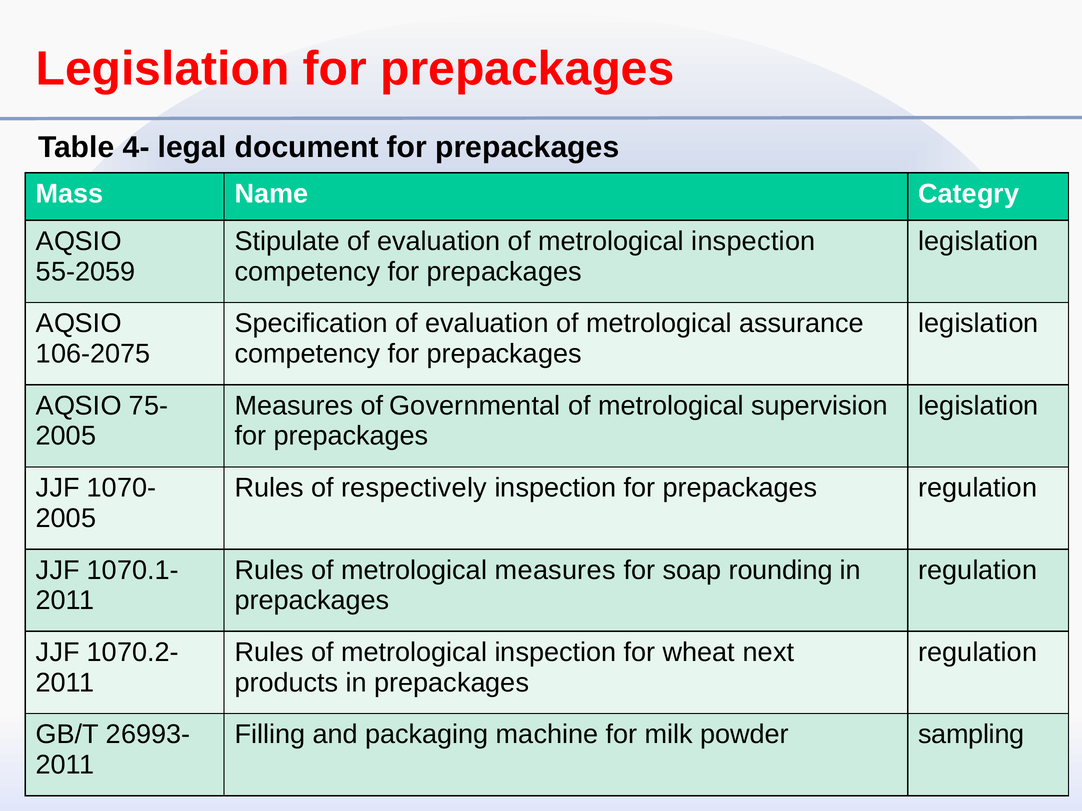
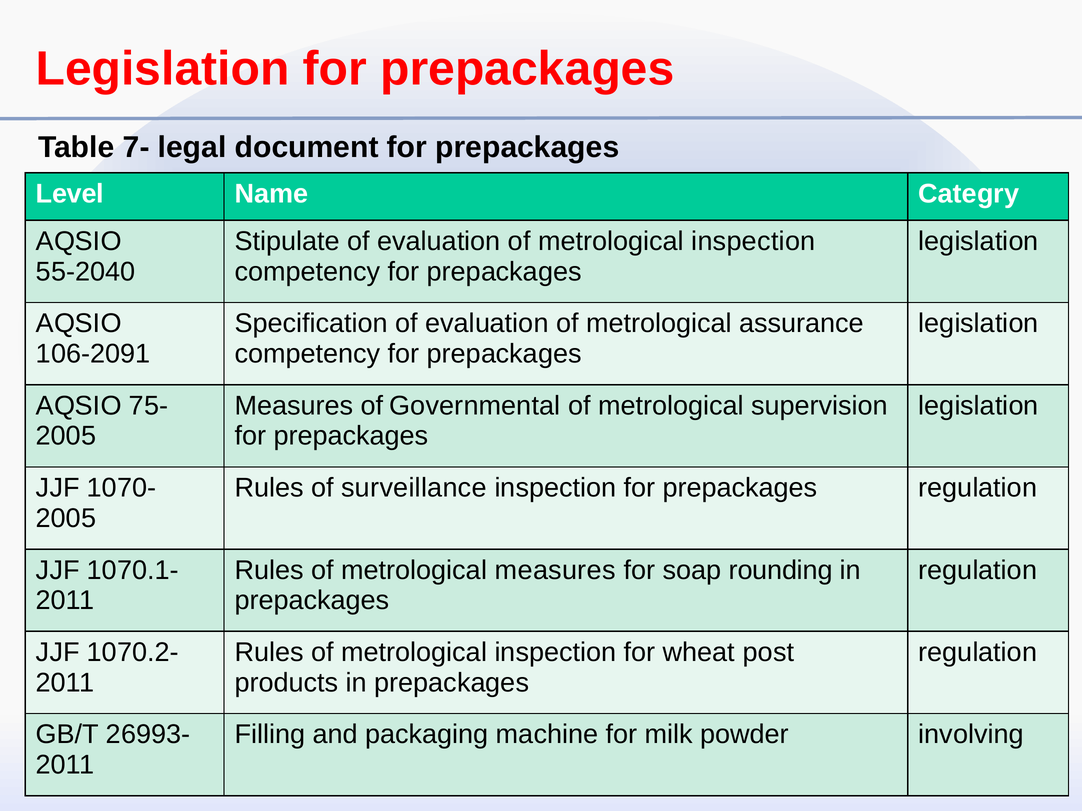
4-: 4- -> 7- (136, 147)
Mass: Mass -> Level (70, 194)
55-2059: 55-2059 -> 55-2040 (86, 272)
106-2075: 106-2075 -> 106-2091 (93, 354)
respectively: respectively -> surveillance (414, 488)
next: next -> post (768, 653)
sampling: sampling -> involving (971, 735)
